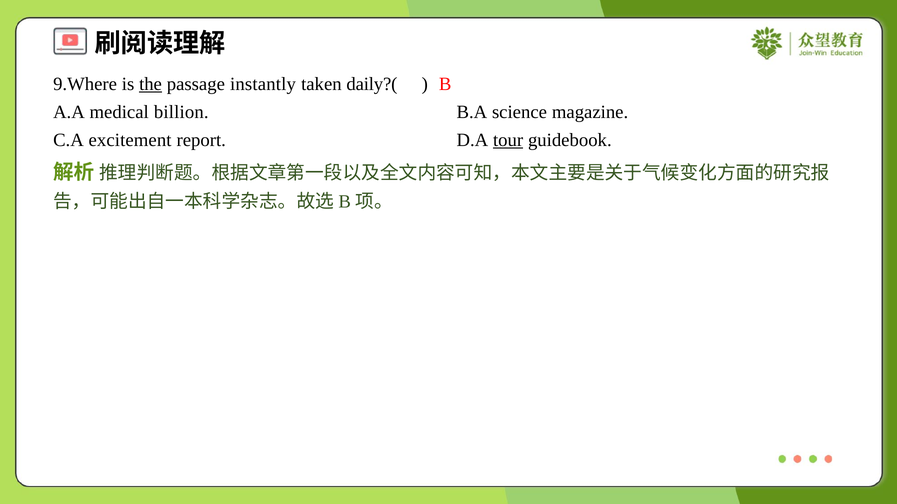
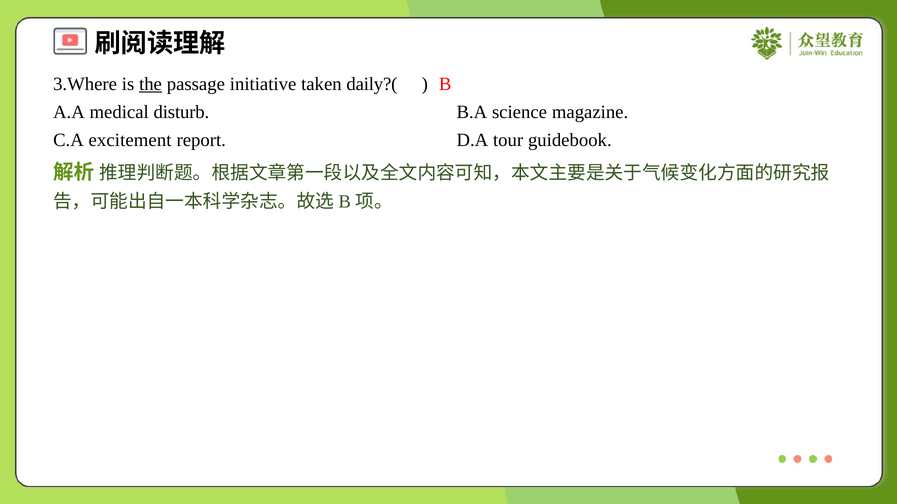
9.Where: 9.Where -> 3.Where (85, 84)
instantly: instantly -> initiative (263, 84)
billion: billion -> disturb (181, 112)
tour underline: present -> none (508, 140)
